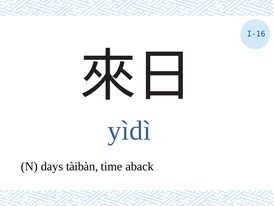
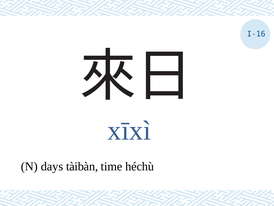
yìdì: yìdì -> xīxì (129, 130)
aback: aback -> héchù (140, 166)
